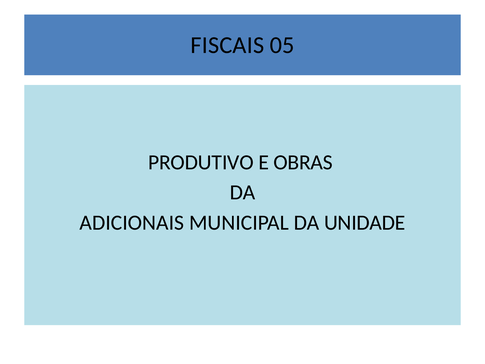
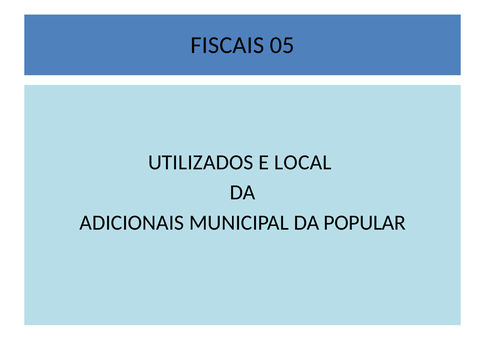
PRODUTIVO: PRODUTIVO -> UTILIZADOS (201, 162)
OBRAS: OBRAS -> LOCAL (303, 162)
UNIDADE: UNIDADE -> POPULAR (365, 222)
